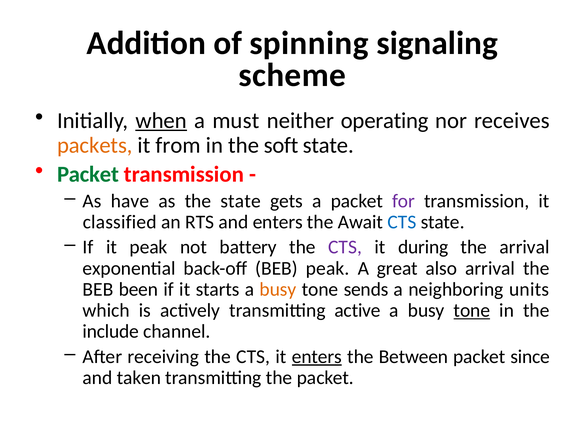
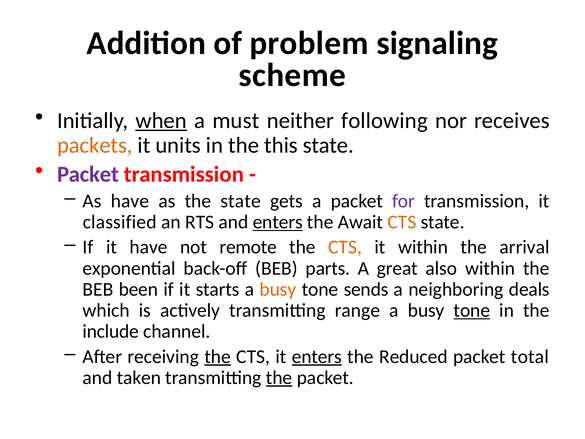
spinning: spinning -> problem (309, 43)
operating: operating -> following (385, 121)
from: from -> units (178, 145)
soft: soft -> this (281, 145)
Packet colour: green -> purple (88, 174)
enters underline: none -> present (278, 222)
CTS colour: blue -> orange (402, 222)
it peak: peak -> have (149, 247)
battery: battery -> remote (248, 247)
CTS colour: purple -> orange (345, 247)
it during: during -> within (423, 247)
BEB peak: peak -> parts (328, 268)
also arrival: arrival -> within (490, 268)
units: units -> deals (529, 289)
active: active -> range (357, 310)
the underline: none -> present (218, 356)
Between: Between -> Reduced (413, 356)
since: since -> total (530, 356)
the underline: none -> present (279, 377)
